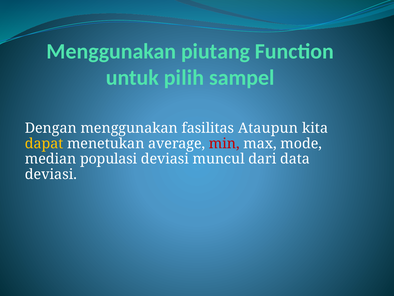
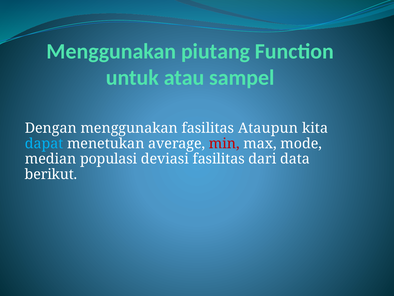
pilih: pilih -> atau (184, 78)
dapat colour: yellow -> light blue (44, 143)
deviasi muncul: muncul -> fasilitas (219, 159)
deviasi: deviasi -> berikut (51, 174)
